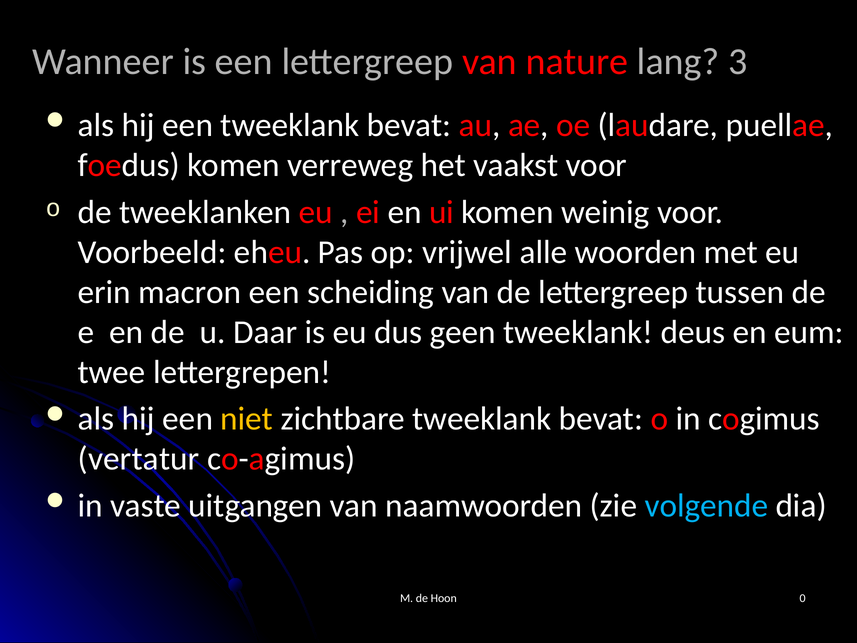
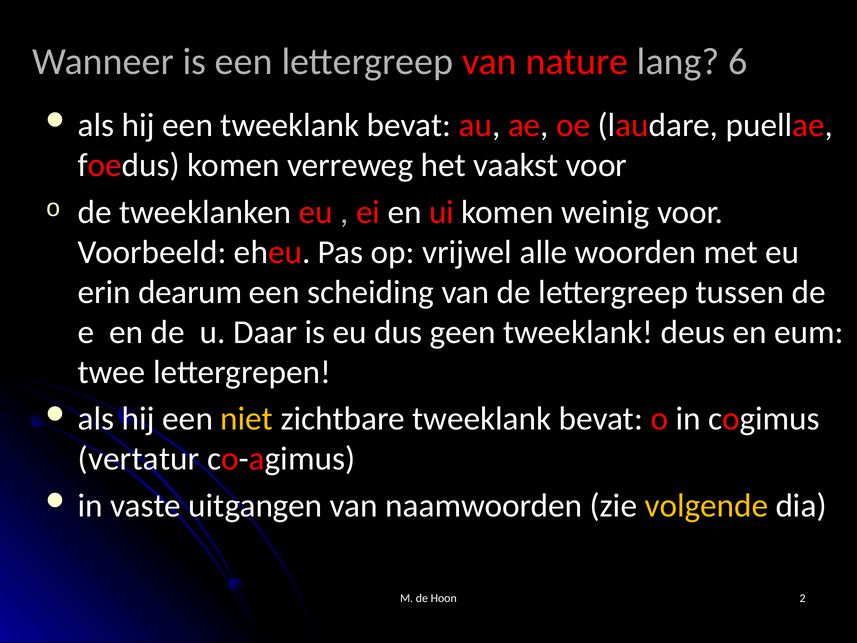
3: 3 -> 6 (738, 62)
macron: macron -> dearum (190, 292)
volgende colour: light blue -> yellow (706, 505)
0: 0 -> 2 (803, 598)
